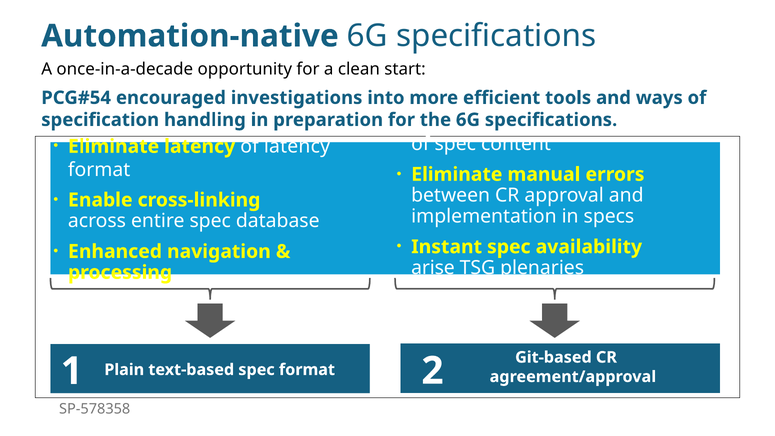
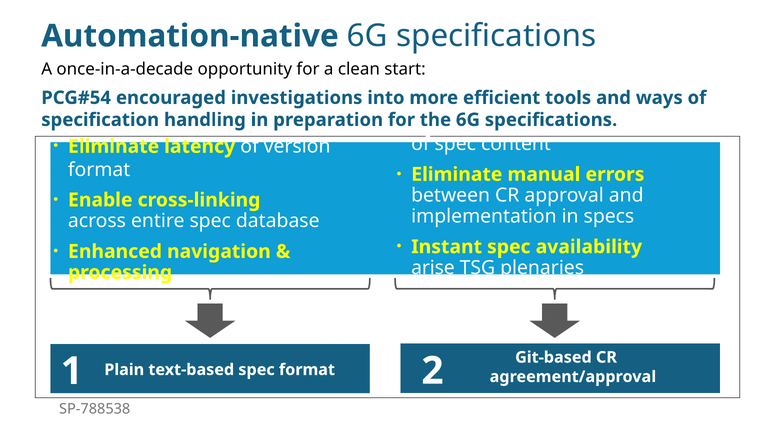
of latency: latency -> version (297, 146)
SP-578358: SP-578358 -> SP-788538 (95, 409)
